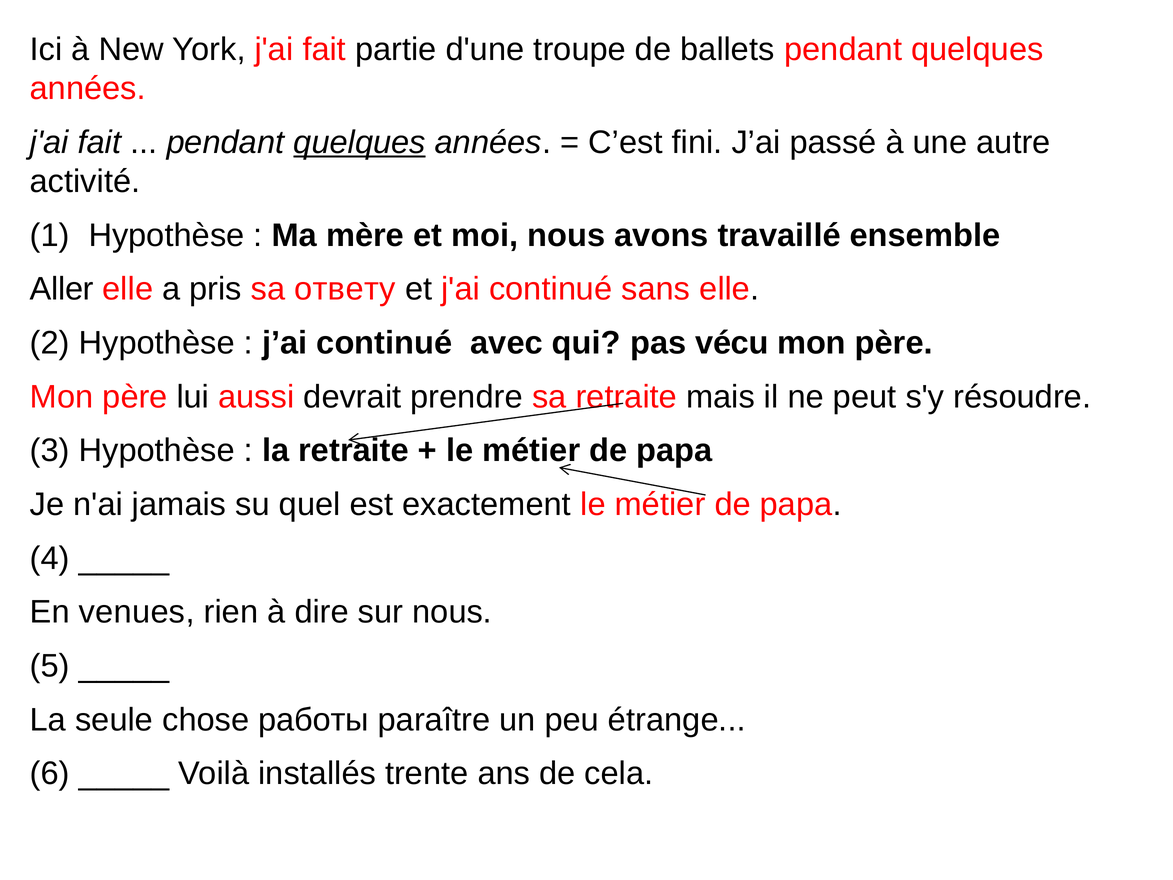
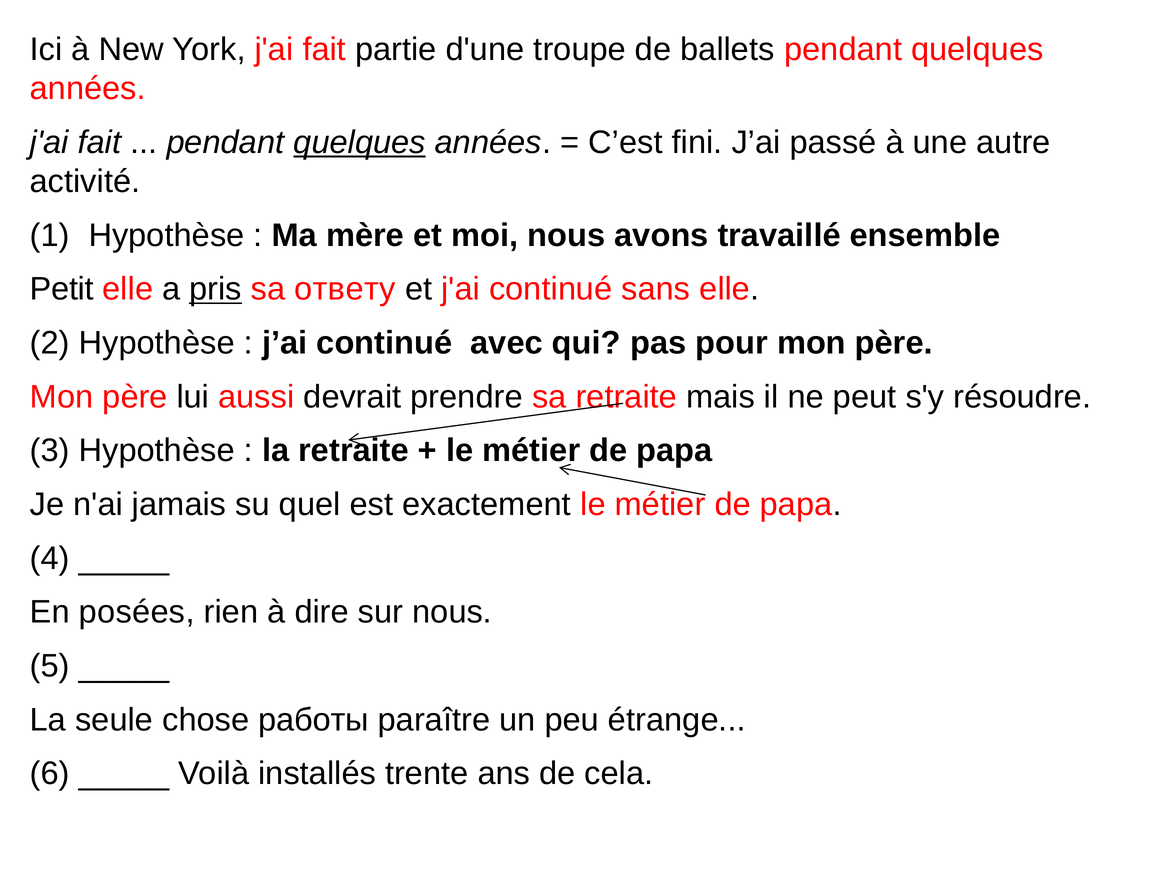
Aller: Aller -> Petit (62, 289)
pris underline: none -> present (215, 289)
vécu: vécu -> pour (732, 343)
venues: venues -> posées (137, 612)
